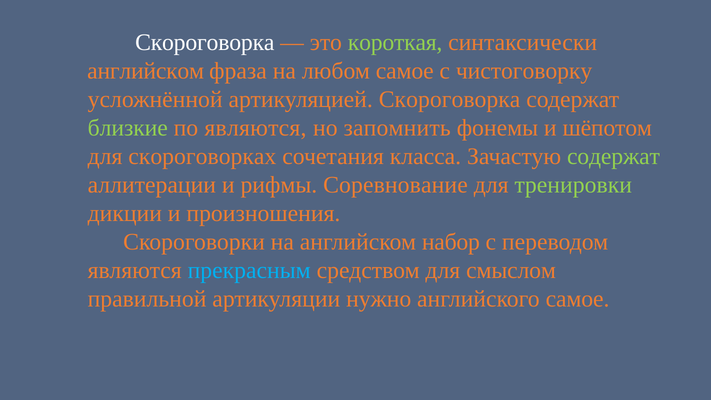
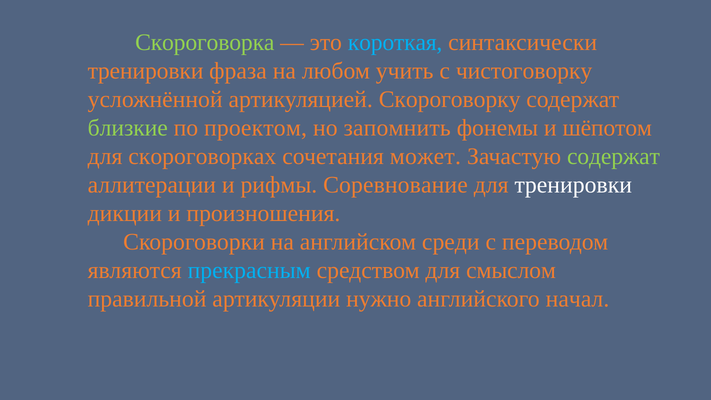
Скороговорка colour: white -> light green (205, 43)
короткая colour: light green -> light blue (395, 43)
английском: английском -> тренировки (146, 71)
любом самое: самое -> учить (405, 71)
артикуляцией Скороговорка: Скороговорка -> Скороговорку (450, 100)
по являются: являются -> проектом (256, 128)
класса: класса -> может (425, 156)
тренировки colour: light green -> white (573, 185)
набор: набор -> среди (451, 242)
английского самое: самое -> начал (577, 299)
